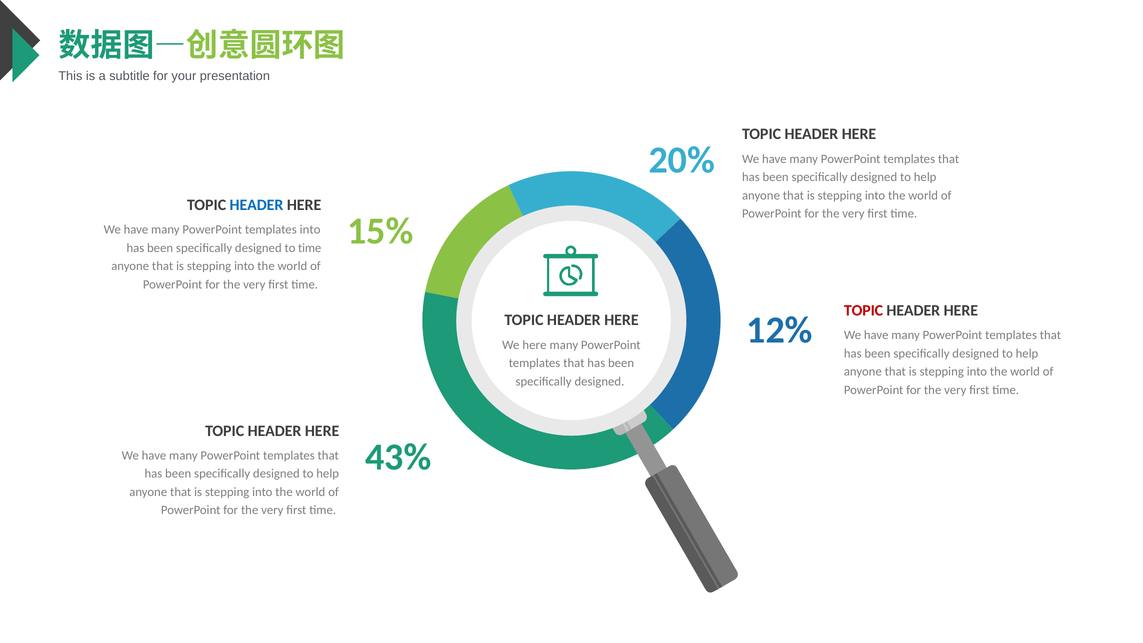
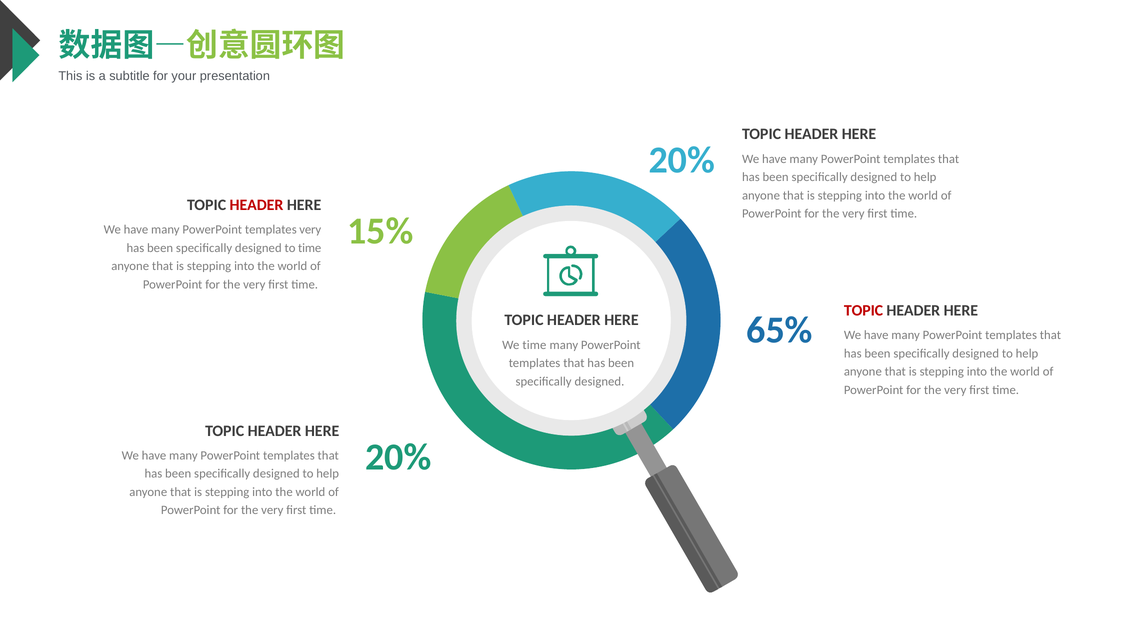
HEADER colour: blue -> red (256, 205)
templates into: into -> very (310, 230)
12%: 12% -> 65% (780, 330)
We here: here -> time (534, 345)
43%: 43% -> 20% (398, 457)
